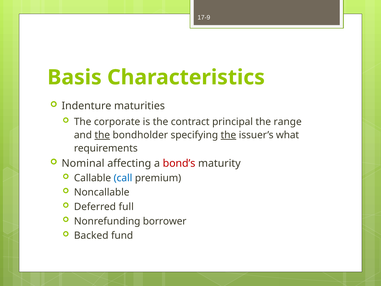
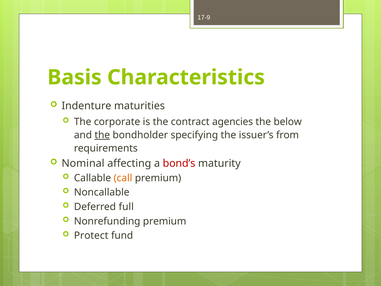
principal: principal -> agencies (233, 122)
range: range -> below (288, 122)
the underline: present -> none (228, 135)
what: what -> from (288, 135)
call colour: blue -> orange (123, 178)
Nonrefunding borrower: borrower -> premium (165, 221)
Backed: Backed -> Protect (91, 235)
